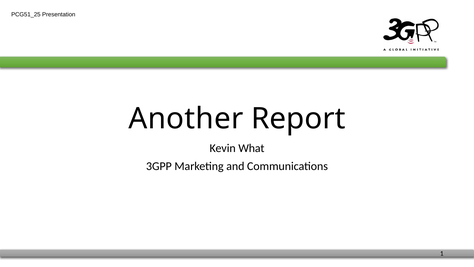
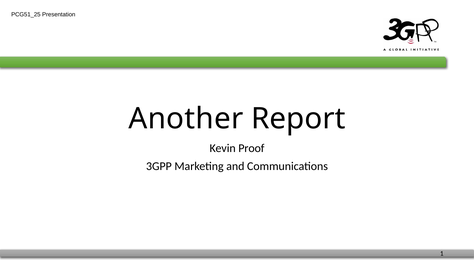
What: What -> Proof (251, 148)
